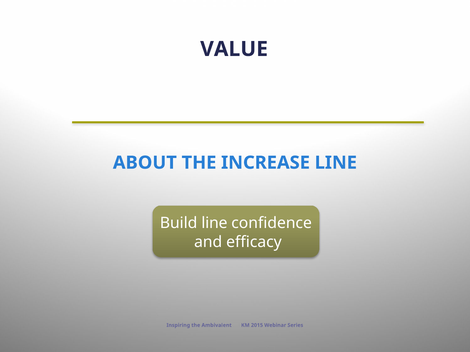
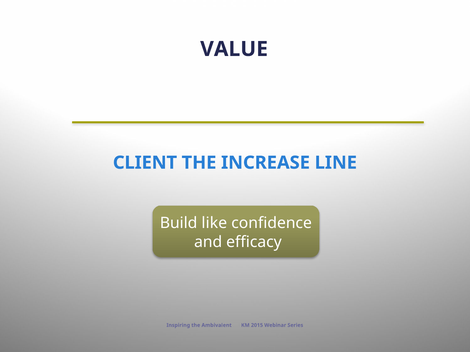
ABOUT: ABOUT -> CLIENT (145, 163)
Build line: line -> like (214, 223)
